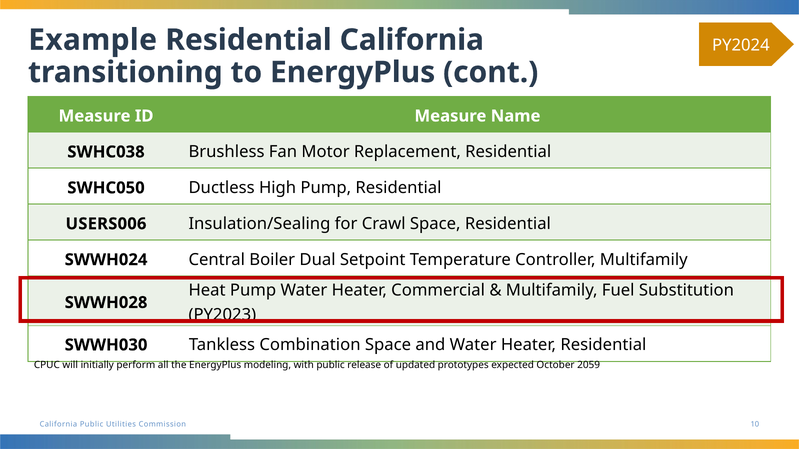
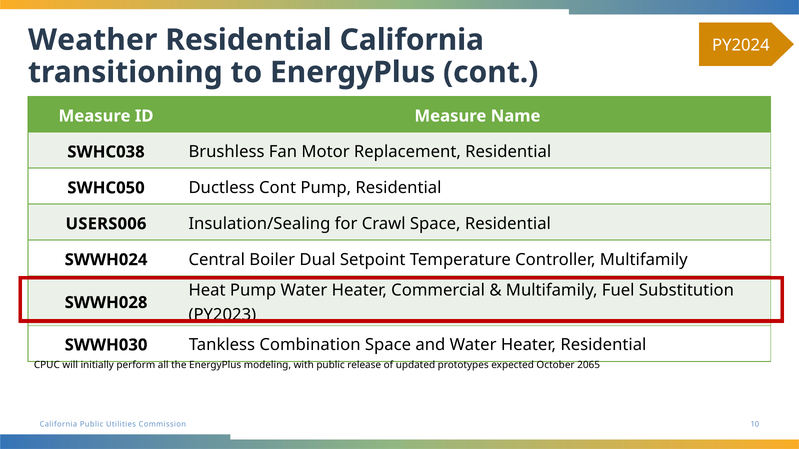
Example: Example -> Weather (93, 40)
Ductless High: High -> Cont (278, 188)
2059: 2059 -> 2065 (589, 365)
